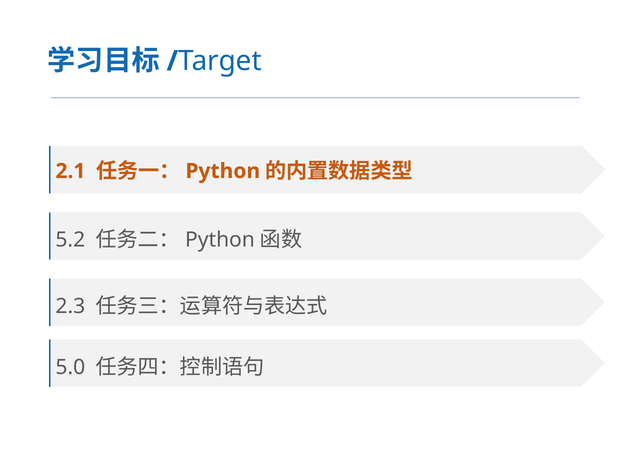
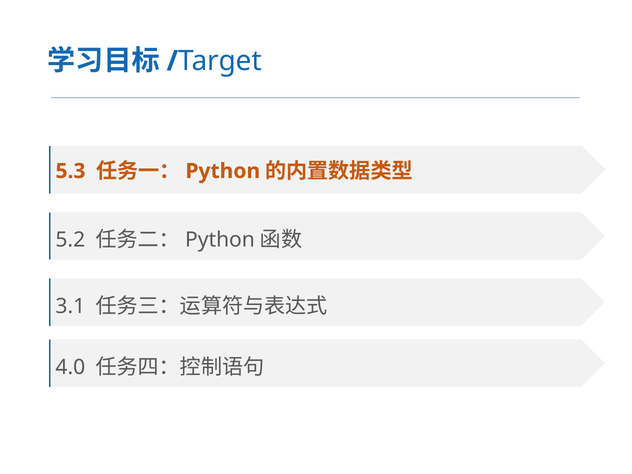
2.1: 2.1 -> 5.3 (70, 171)
2.3: 2.3 -> 3.1 (70, 306)
5.0: 5.0 -> 4.0 (70, 367)
